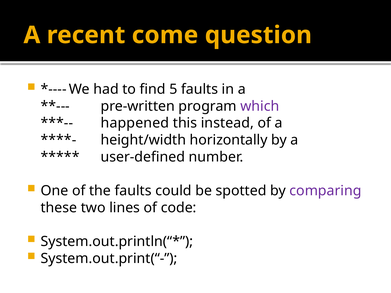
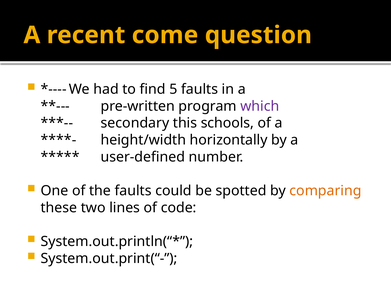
happened: happened -> secondary (135, 123)
instead: instead -> schools (227, 123)
comparing colour: purple -> orange (325, 191)
